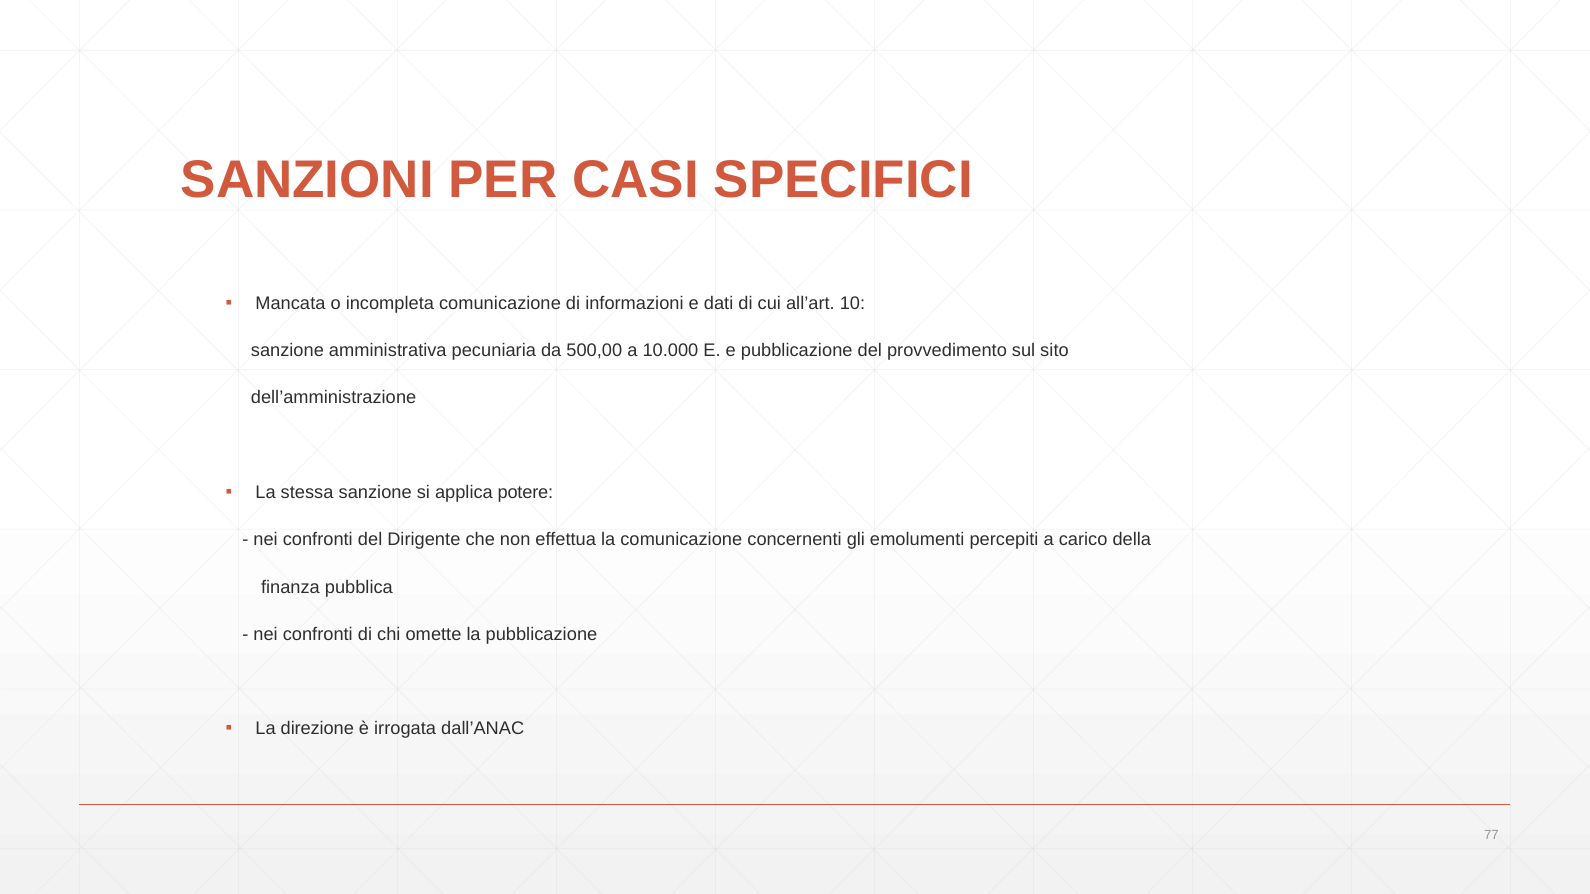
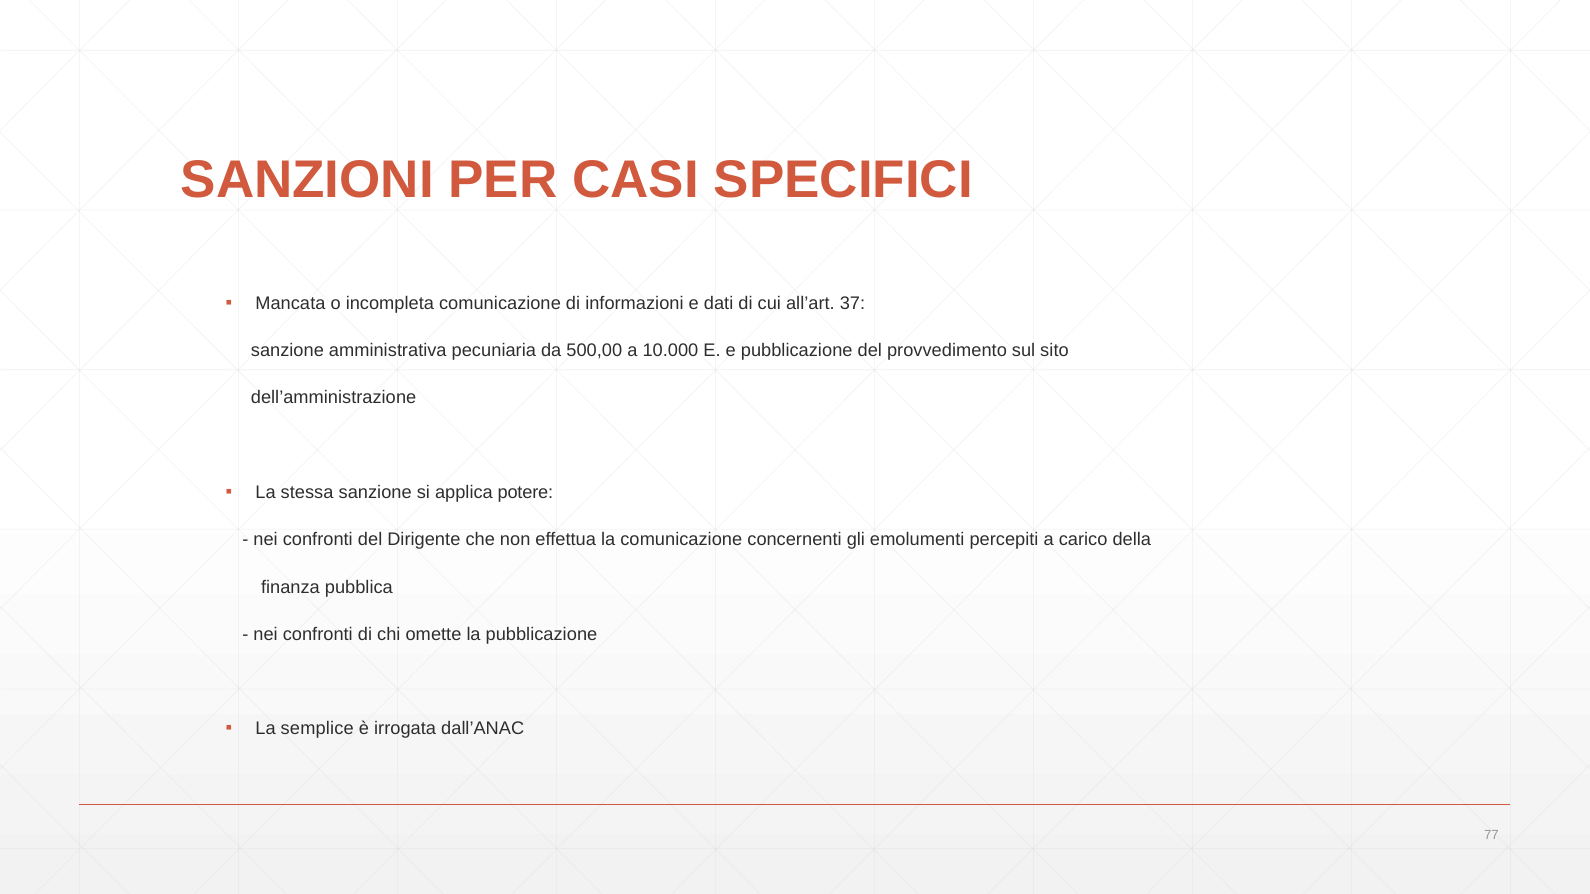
10: 10 -> 37 (852, 303)
direzione: direzione -> semplice (317, 729)
